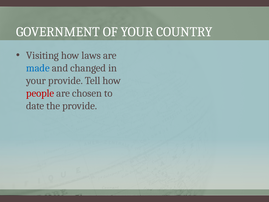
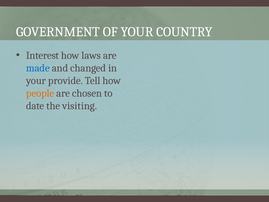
Visiting: Visiting -> Interest (43, 55)
people colour: red -> orange (40, 93)
the provide: provide -> visiting (80, 106)
